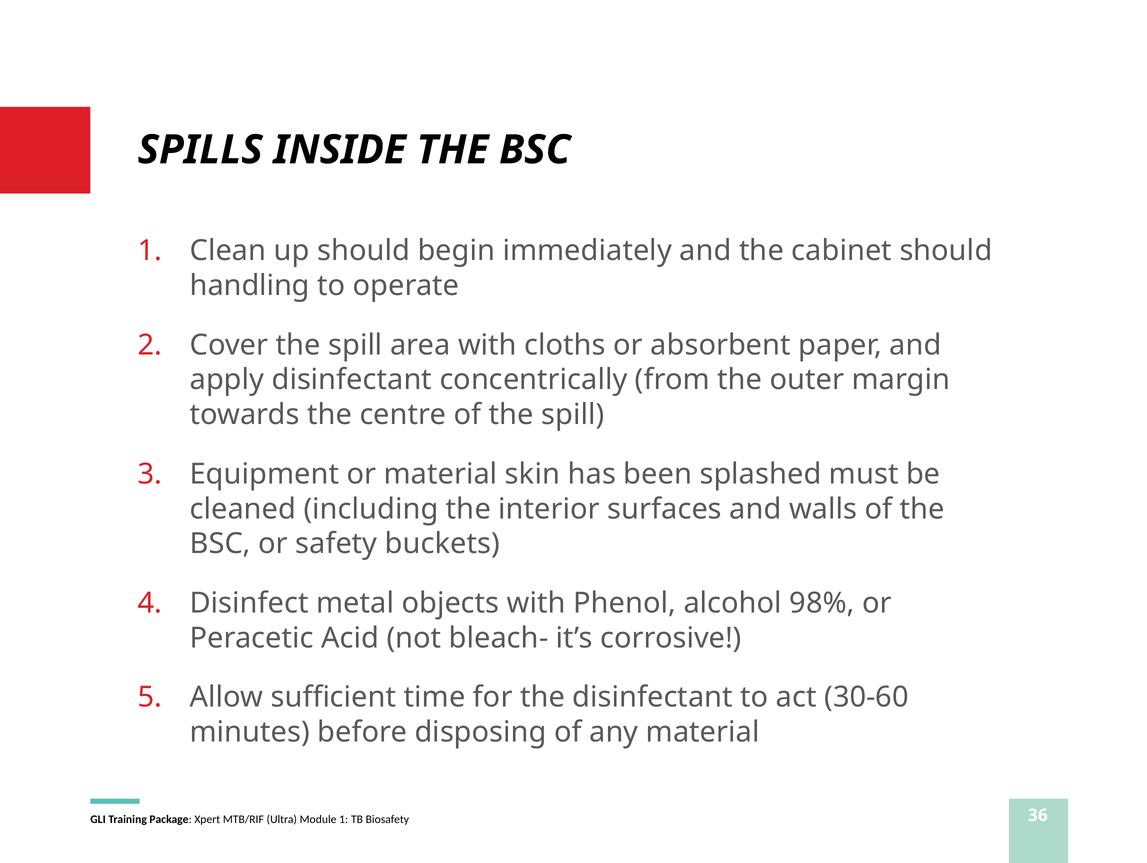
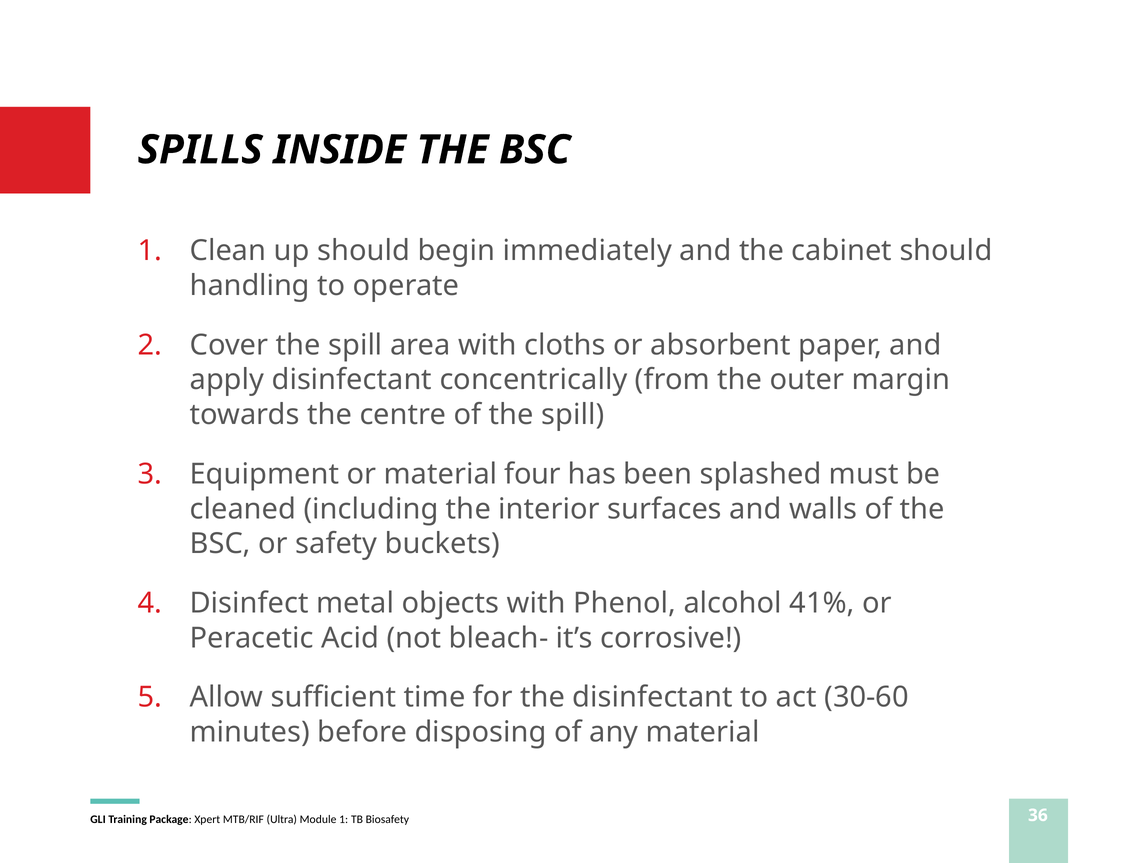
skin: skin -> four (533, 474)
98%: 98% -> 41% (822, 603)
